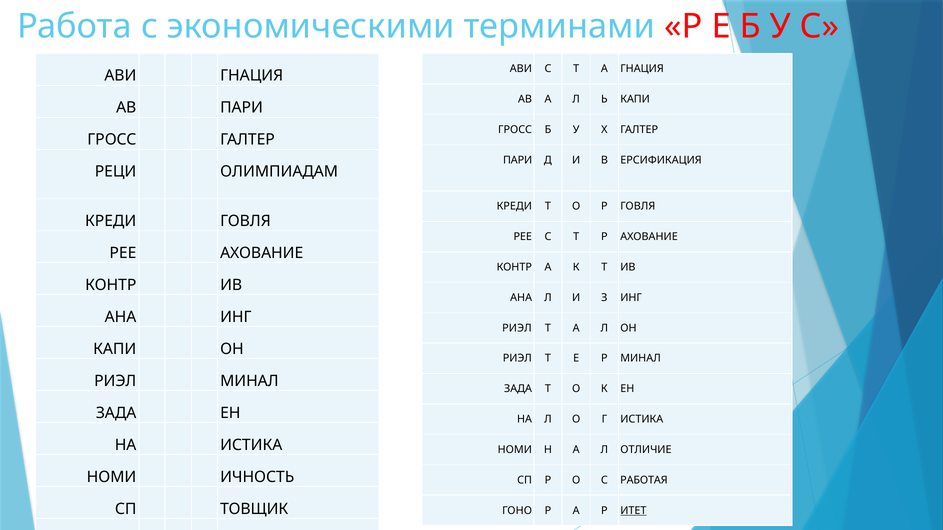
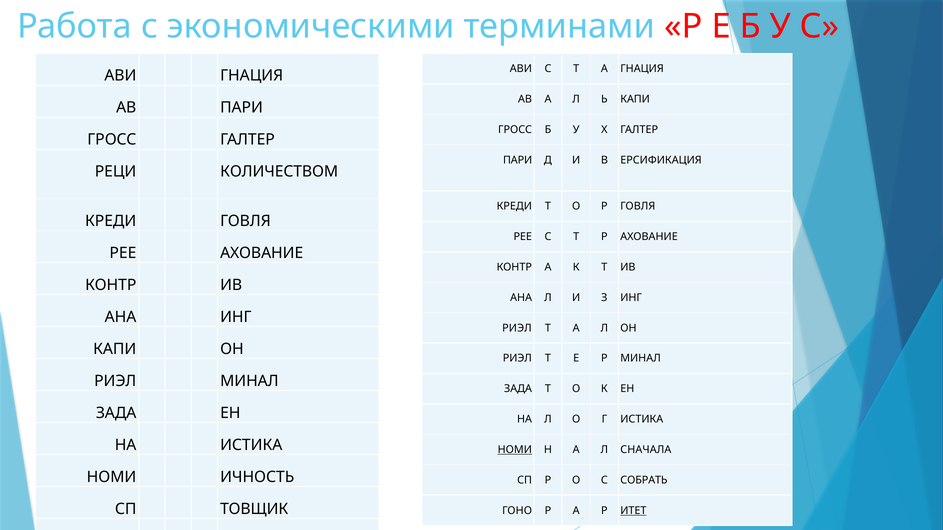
ОЛИМПИАДАМ: ОЛИМПИАДАМ -> КОЛИЧЕСТВОМ (279, 172)
НОМИ underline: none -> present (515, 450)
ОТЛИЧИЕ: ОТЛИЧИЕ -> СНАЧАЛА (646, 450)
РАБОТАЯ: РАБОТАЯ -> СОБРАТЬ (644, 480)
